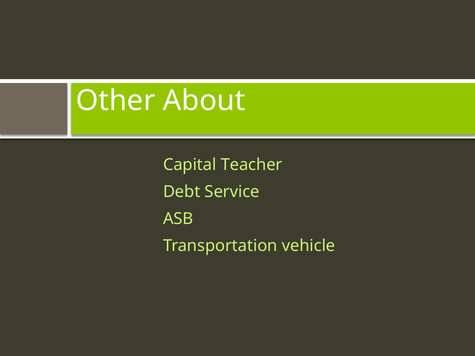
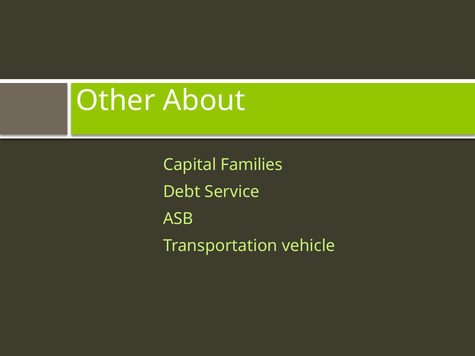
Teacher: Teacher -> Families (252, 165)
